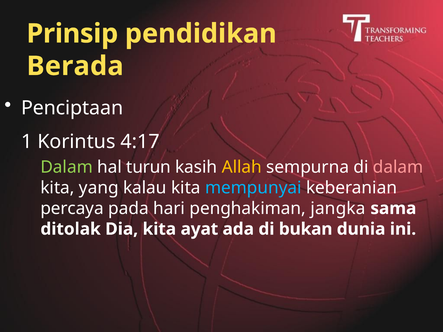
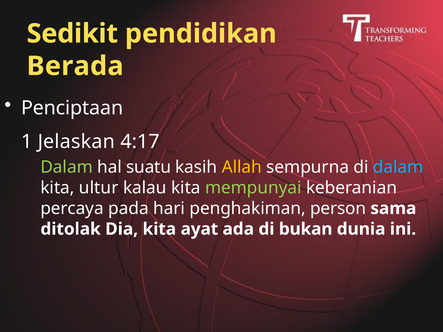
Prinsip: Prinsip -> Sedikit (72, 34)
Korintus: Korintus -> Jelaskan (76, 142)
turun: turun -> suatu (149, 167)
dalam colour: pink -> light blue (398, 167)
yang: yang -> ultur (99, 188)
mempunyai colour: light blue -> light green (253, 188)
jangka: jangka -> person (338, 209)
